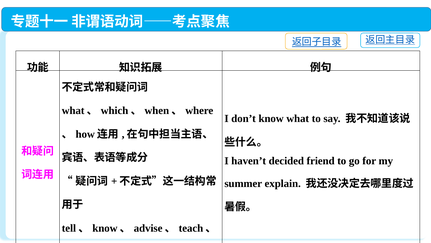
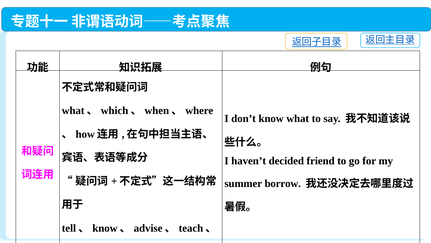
explain: explain -> borrow (283, 183)
